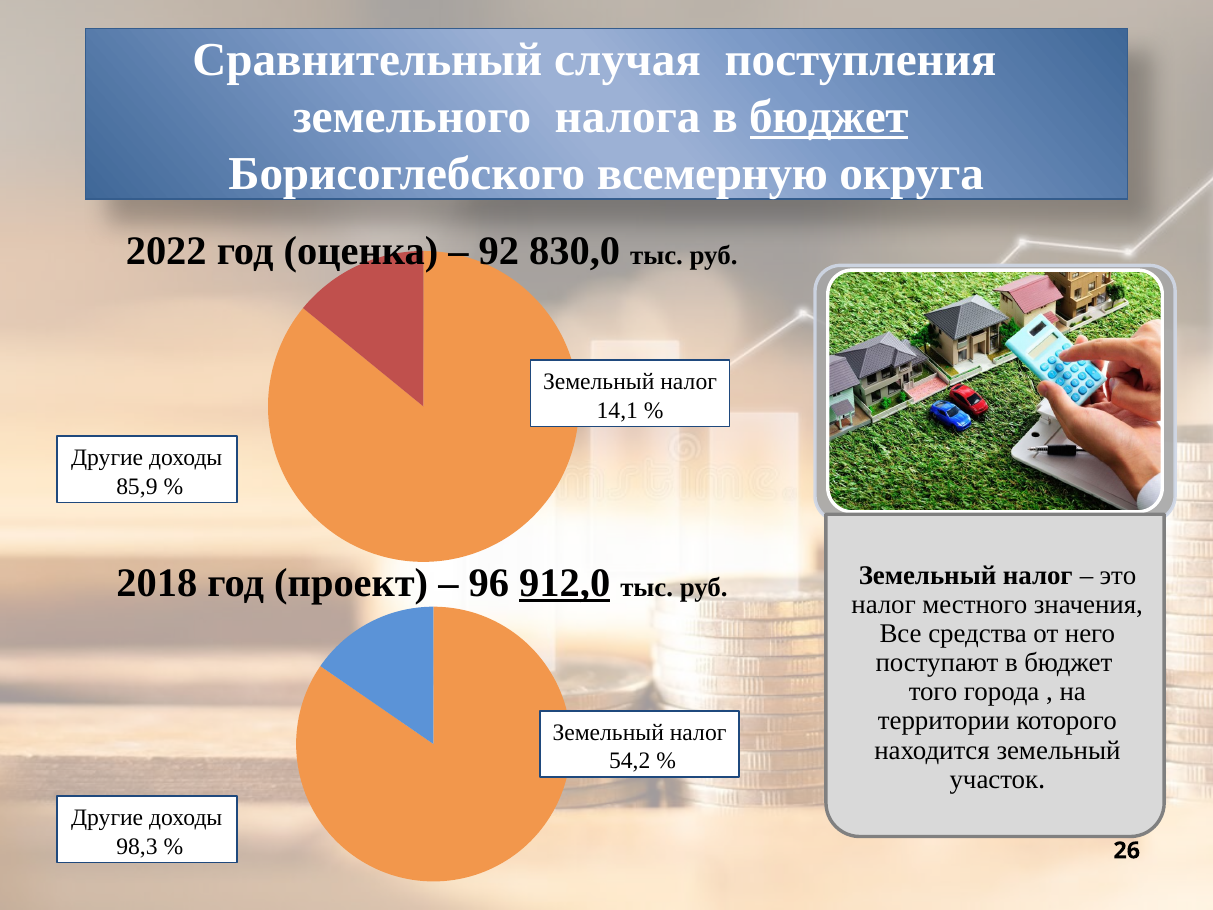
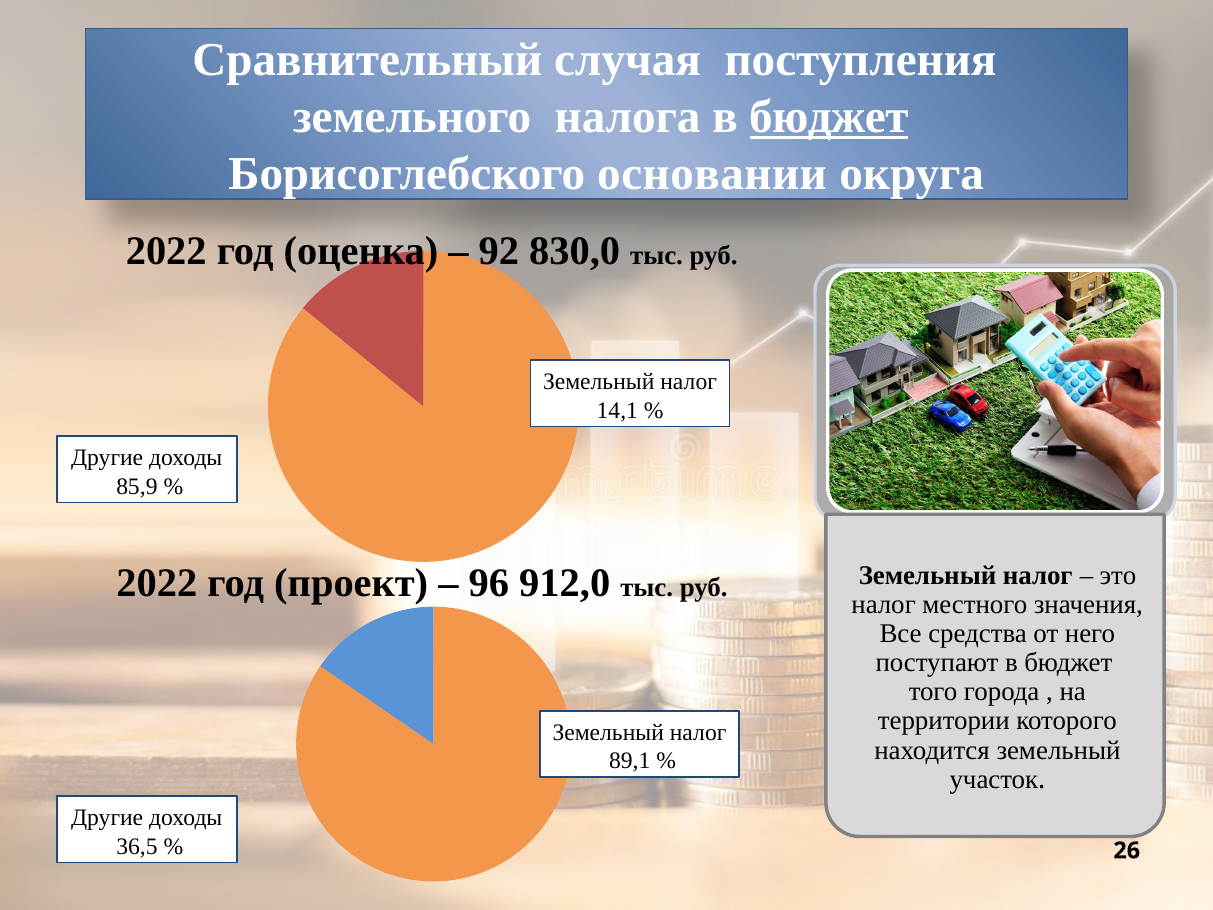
всемерную: всемерную -> основании (712, 174)
2018: 2018 -> 2022 (157, 583)
912,0 underline: present -> none (565, 583)
54,2: 54,2 -> 89,1 (630, 761)
98,3: 98,3 -> 36,5 (137, 846)
